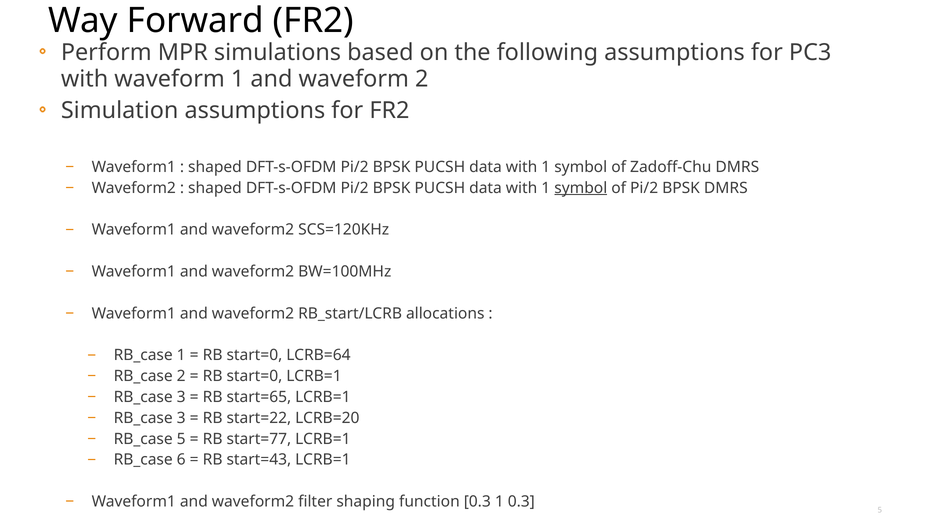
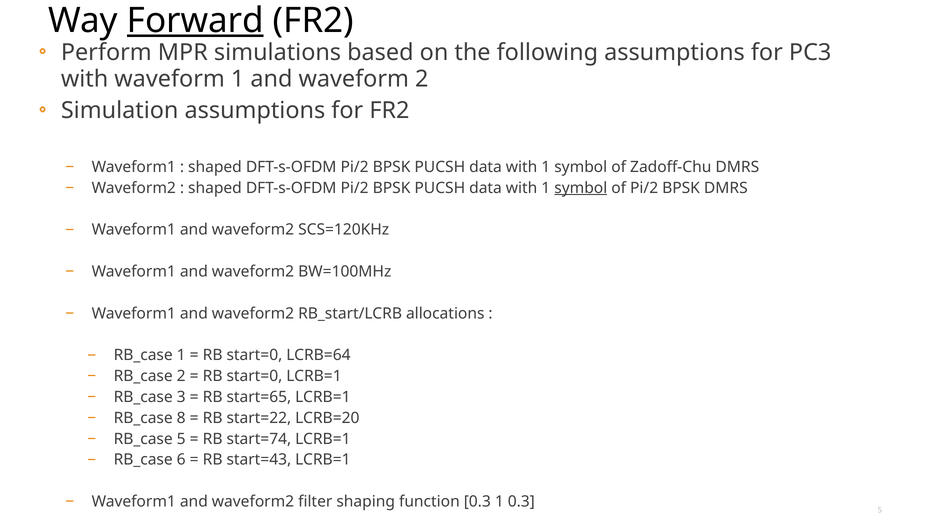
Forward underline: none -> present (195, 21)
3: 3 -> 8 (181, 418)
start=77: start=77 -> start=74 (259, 439)
